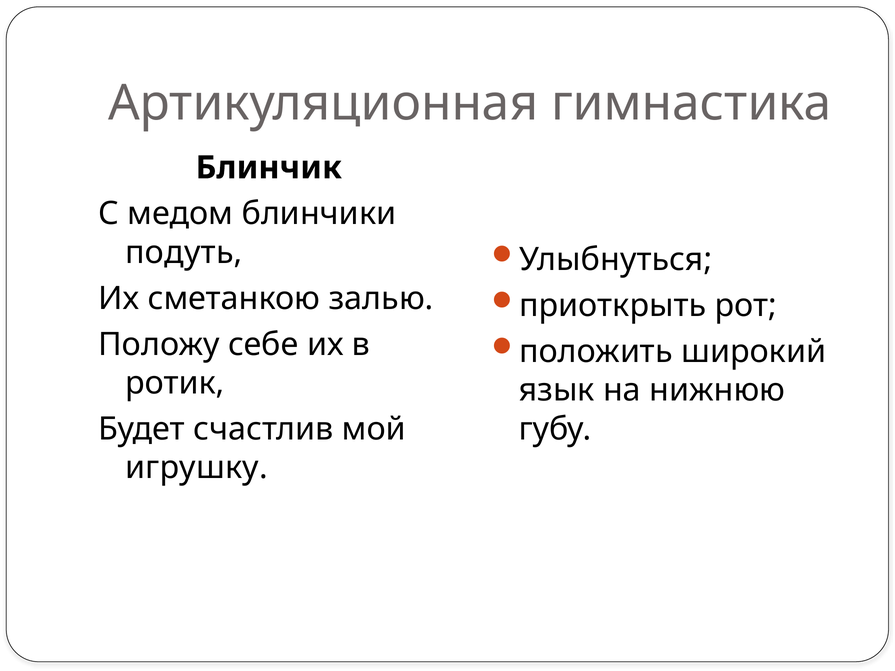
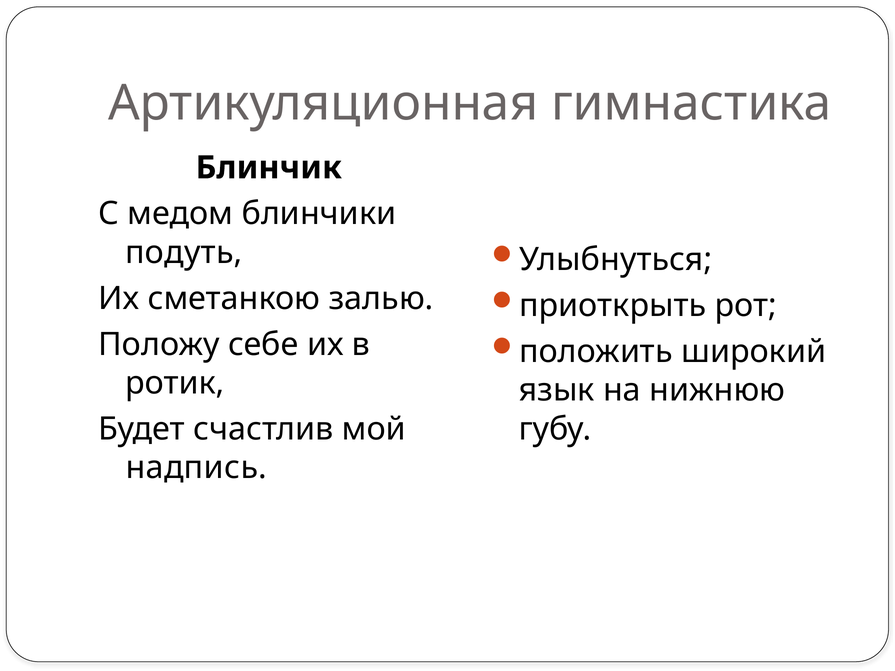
игрушку: игрушку -> надпись (196, 468)
